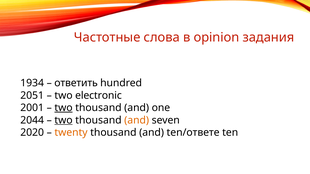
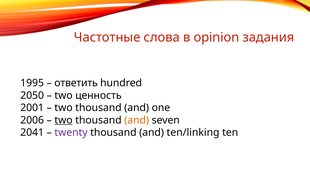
1934: 1934 -> 1995 (32, 83)
2051: 2051 -> 2050 (32, 96)
electronic: electronic -> ценность (98, 96)
two underline: present -> none (64, 108)
2044: 2044 -> 2006 (32, 120)
2020: 2020 -> 2041 (32, 133)
twenty colour: orange -> purple (71, 133)
ten/ответе: ten/ответе -> ten/linking (193, 133)
